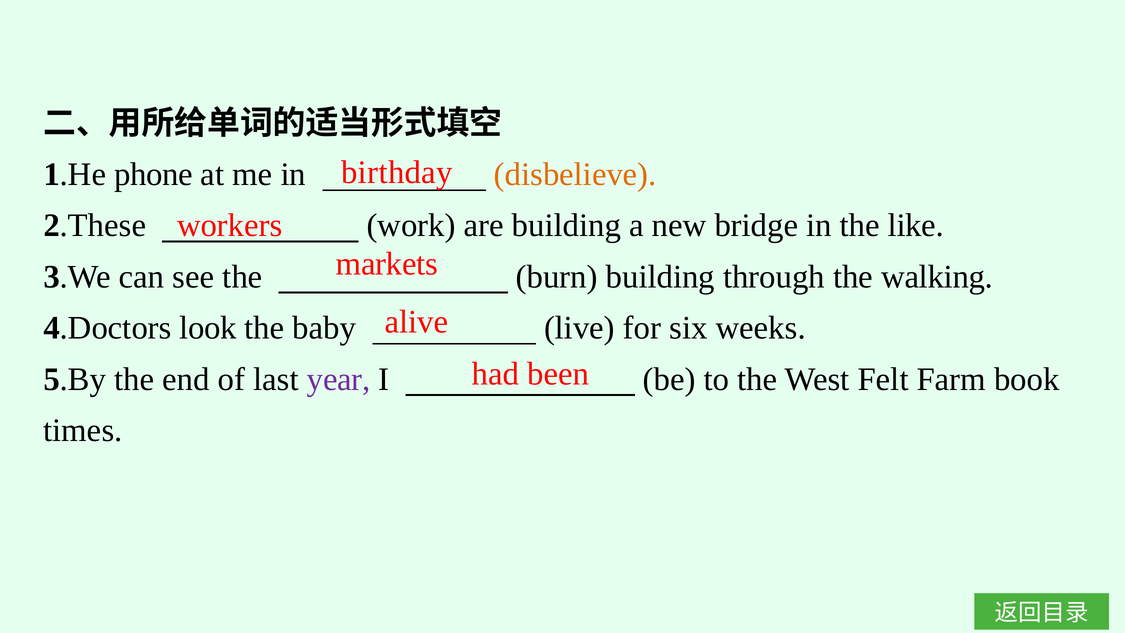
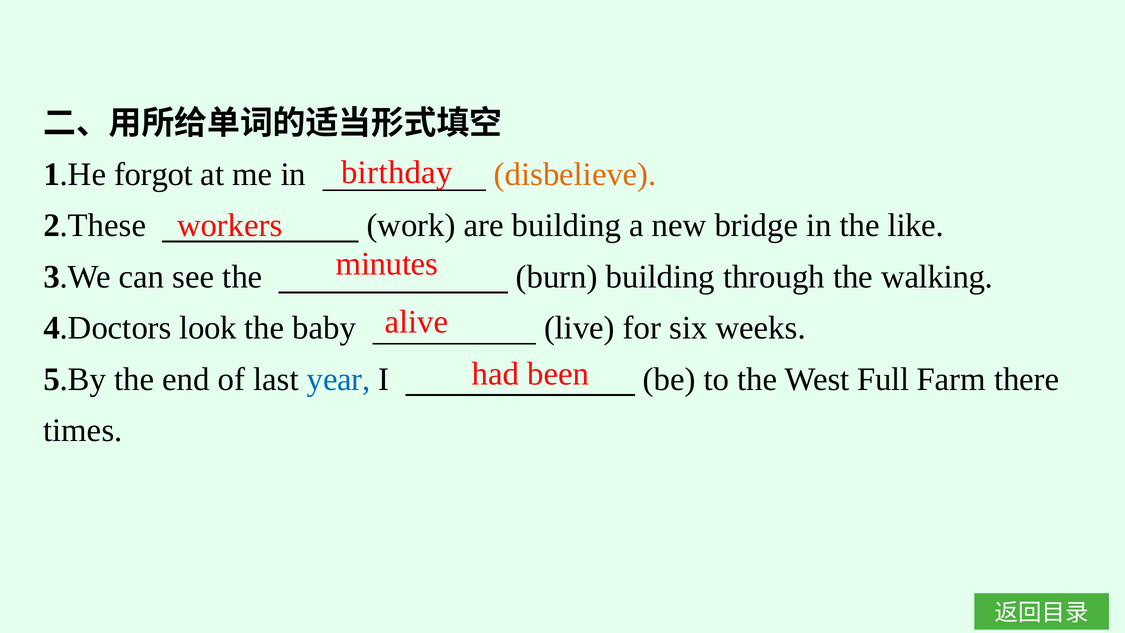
phone: phone -> forgot (154, 174)
markets: markets -> minutes (387, 264)
year colour: purple -> blue (339, 379)
Felt: Felt -> Full (883, 379)
book: book -> there (1027, 379)
